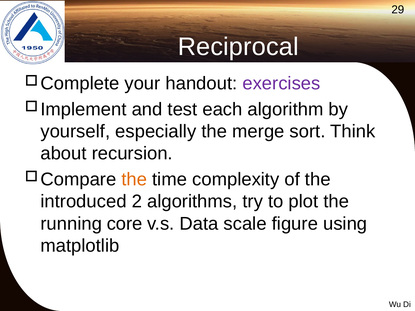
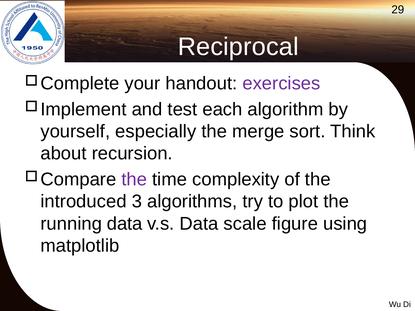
the colour: orange -> purple (134, 180)
2: 2 -> 3 (137, 202)
running core: core -> data (125, 224)
